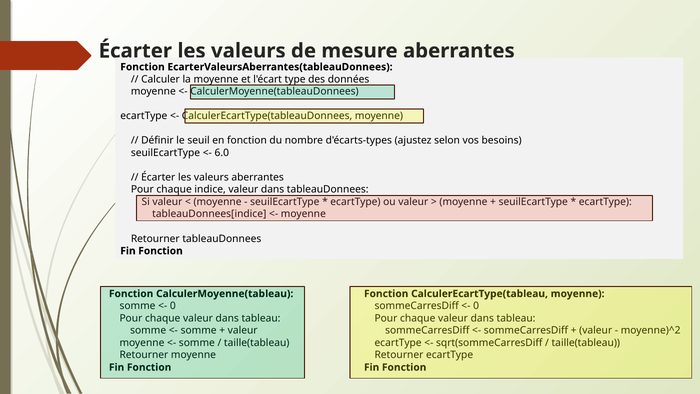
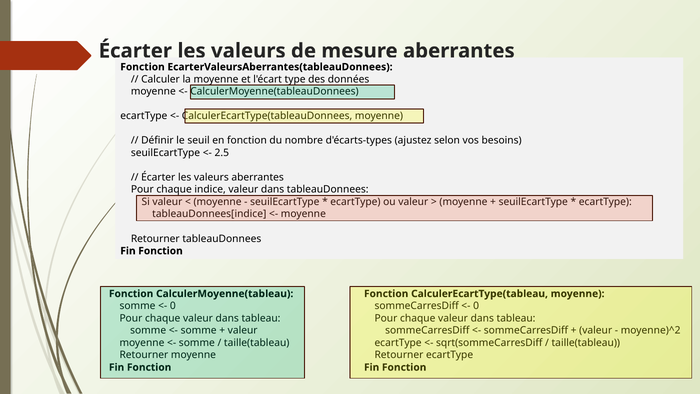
6.0: 6.0 -> 2.5 (222, 153)
